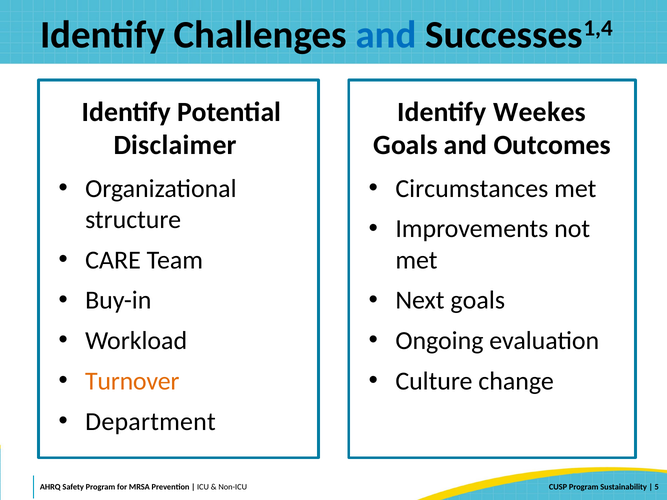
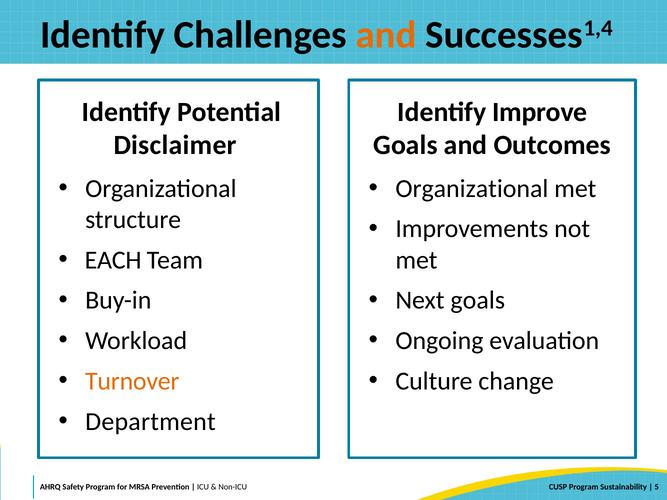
and colour: blue -> orange (386, 35)
Weekes: Weekes -> Improve (540, 112)
Circumstances: Circumstances -> Organizational (472, 189)
CARE: CARE -> EACH (113, 260)
